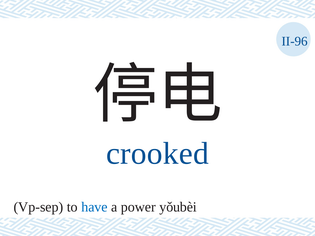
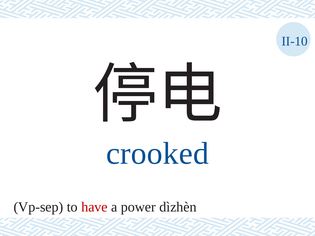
II-96: II-96 -> II-10 (295, 41)
have colour: blue -> red (94, 207)
yǒubèi: yǒubèi -> dìzhèn (178, 207)
